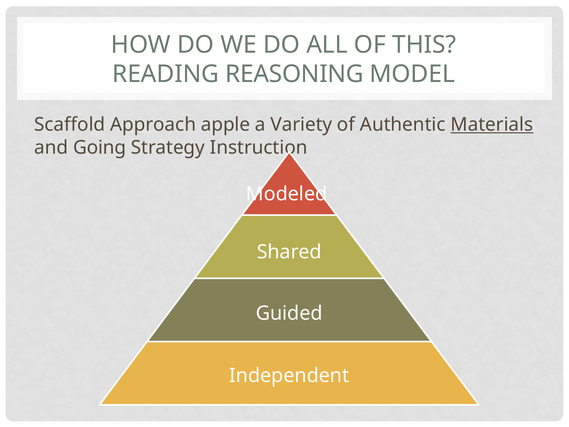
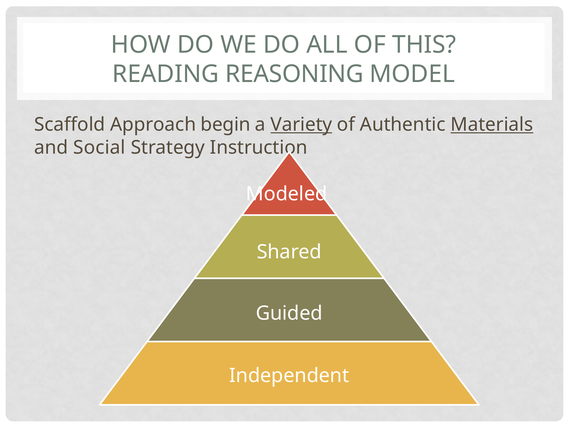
apple: apple -> begin (226, 125)
Variety underline: none -> present (301, 125)
Going: Going -> Social (99, 147)
